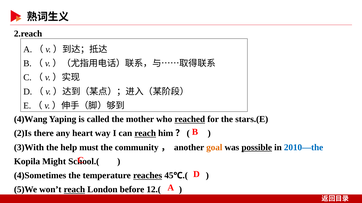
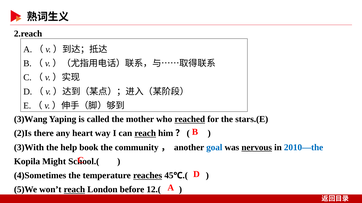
4)Wang: 4)Wang -> 3)Wang (31, 120)
must: must -> book (89, 148)
goal colour: orange -> blue (214, 148)
possible: possible -> nervous (257, 148)
